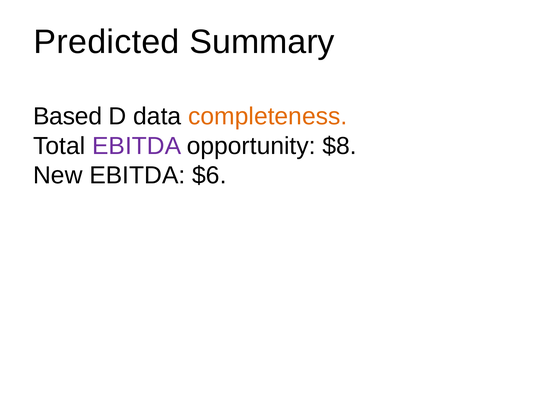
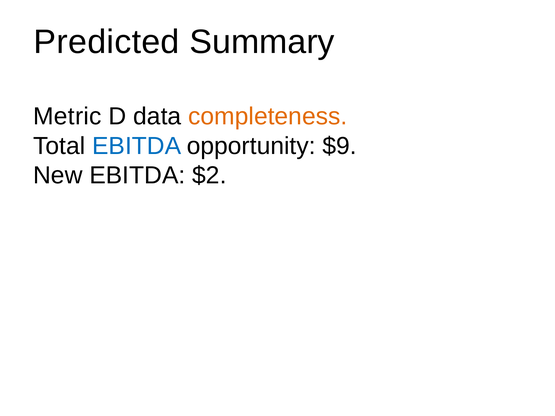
Based: Based -> Metric (67, 116)
EBITDA colour: purple -> blue (137, 146)
$8: $8 -> $9 (340, 146)
$6: $6 -> $2 (209, 176)
